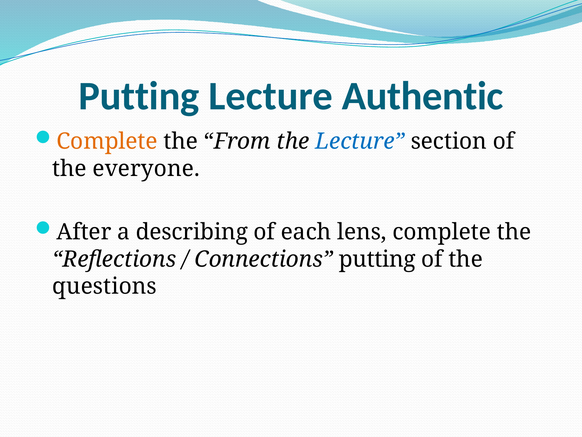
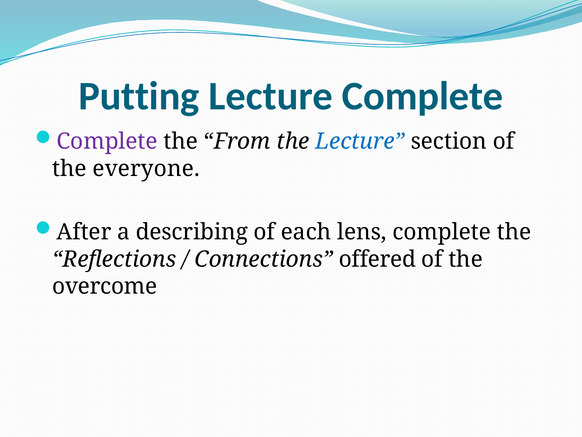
Lecture Authentic: Authentic -> Complete (423, 96)
Complete colour: orange -> purple (107, 141)
Connections putting: putting -> offered (377, 259)
questions: questions -> overcome (105, 286)
